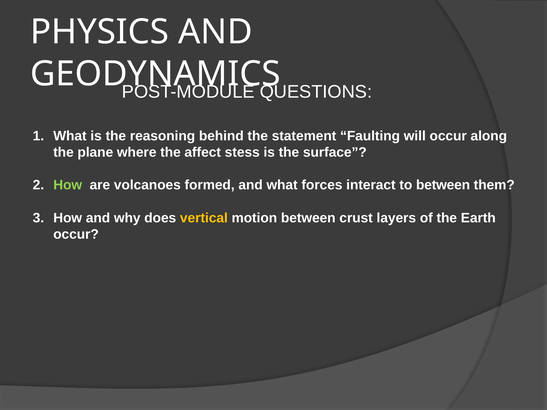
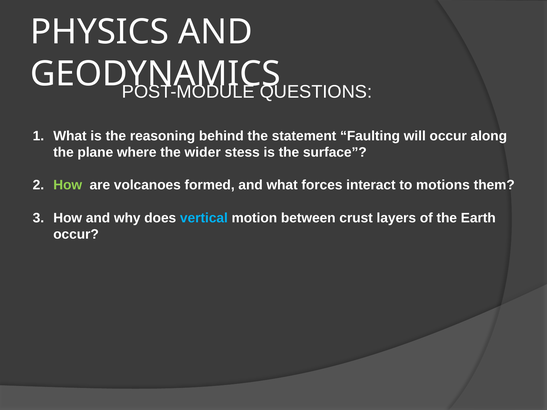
affect: affect -> wider (203, 152)
to between: between -> motions (443, 185)
vertical colour: yellow -> light blue (204, 218)
